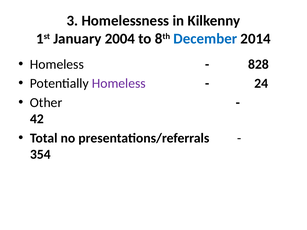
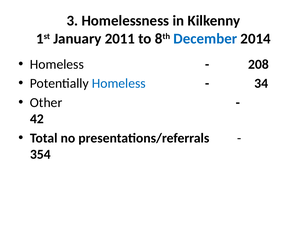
2004: 2004 -> 2011 (120, 39)
828: 828 -> 208 (258, 64)
Homeless colour: purple -> blue (119, 84)
24: 24 -> 34 (261, 84)
